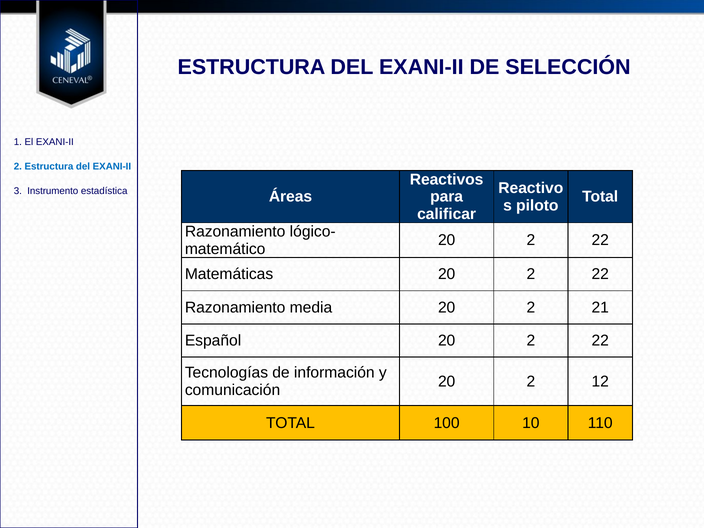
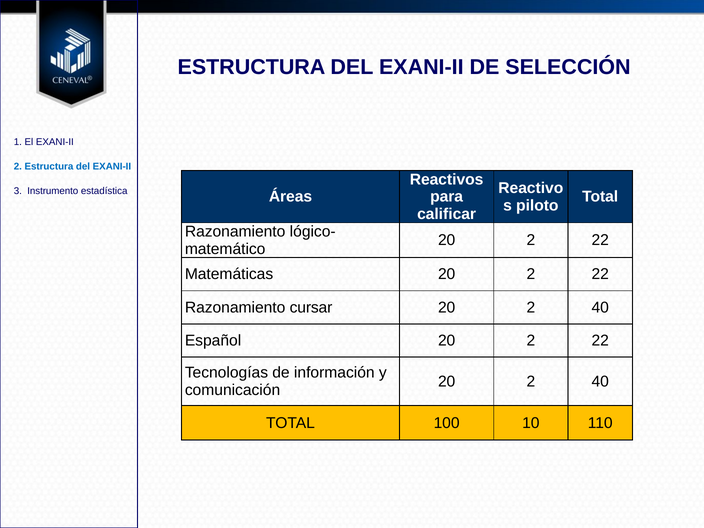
media: media -> cursar (311, 308)
21: 21 -> 40 (600, 308)
12: 12 -> 40 (600, 382)
